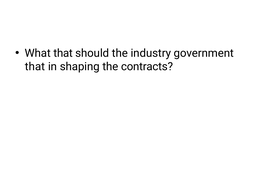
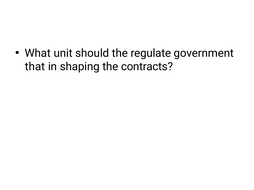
What that: that -> unit (63, 53)
industry: industry -> regulate (151, 53)
